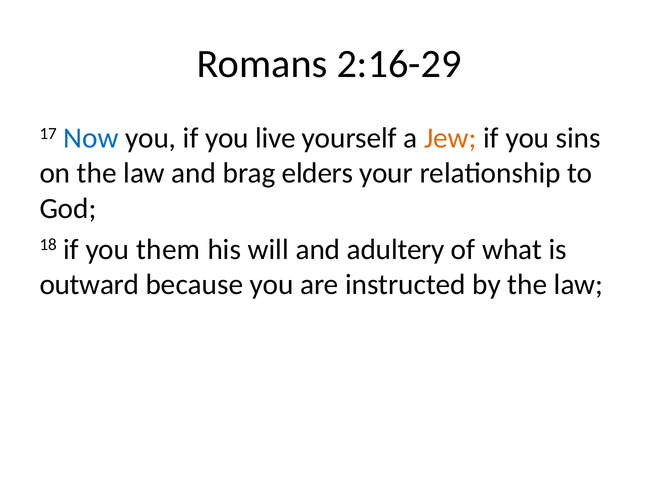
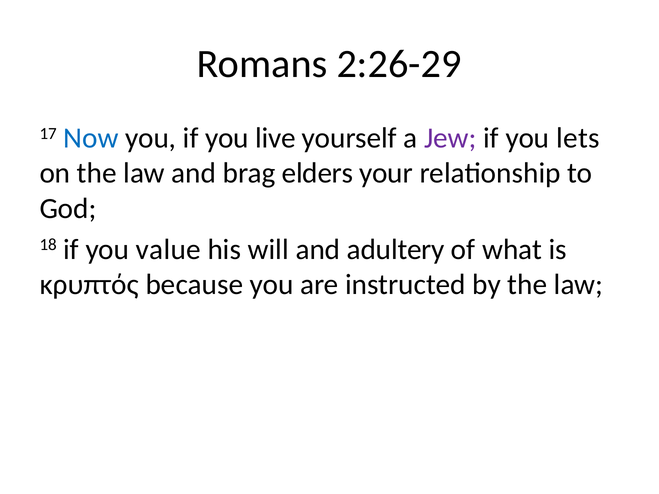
2:16-29: 2:16-29 -> 2:26-29 (399, 64)
Jew colour: orange -> purple (450, 138)
sins: sins -> lets (578, 138)
them: them -> value (168, 250)
outward: outward -> κρυπτός (89, 285)
